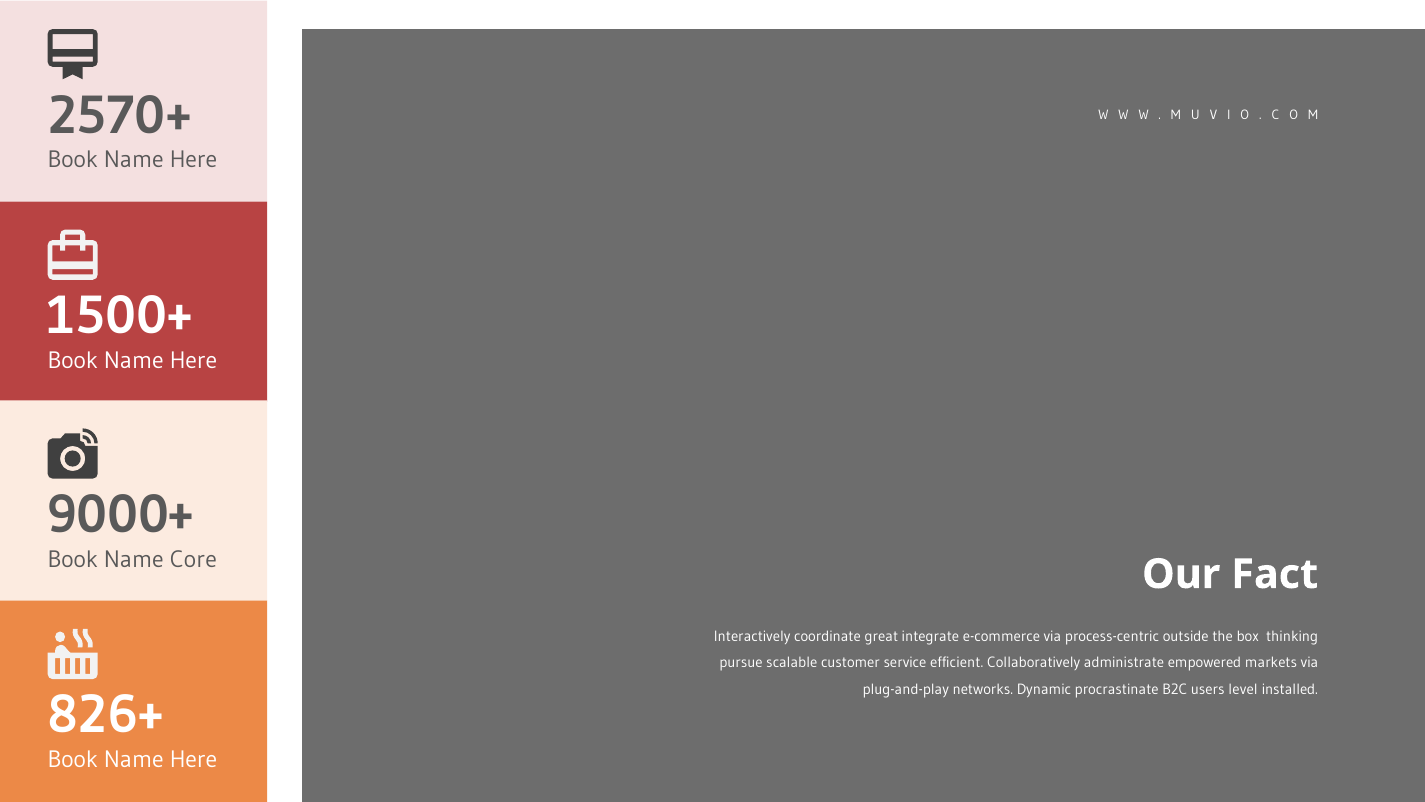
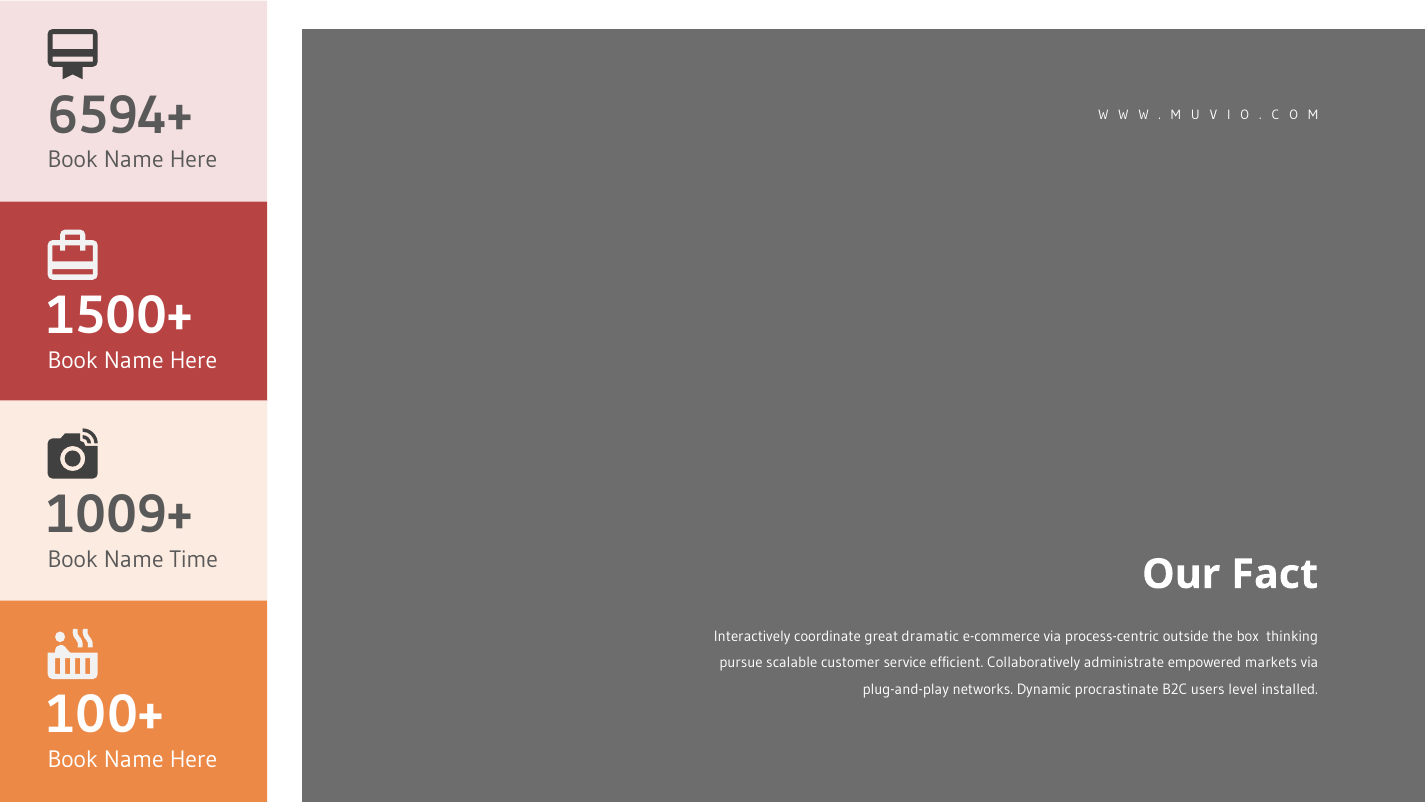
2570+: 2570+ -> 6594+ (120, 115)
9000+: 9000+ -> 1009+ (120, 515)
Core: Core -> Time (194, 559)
integrate: integrate -> dramatic (930, 636)
826+: 826+ -> 100+ (106, 715)
